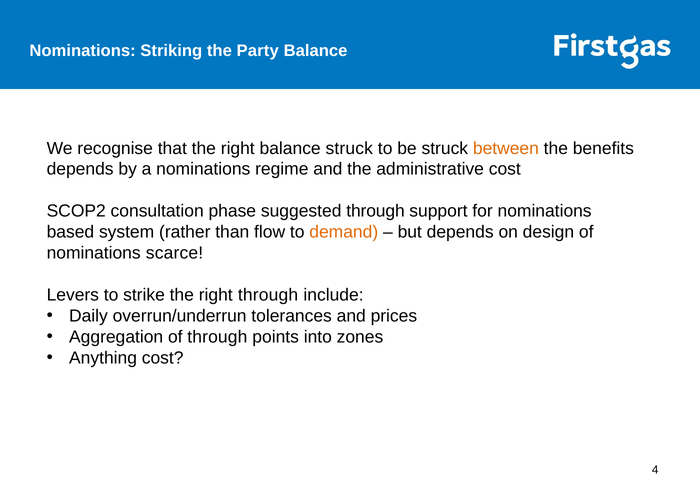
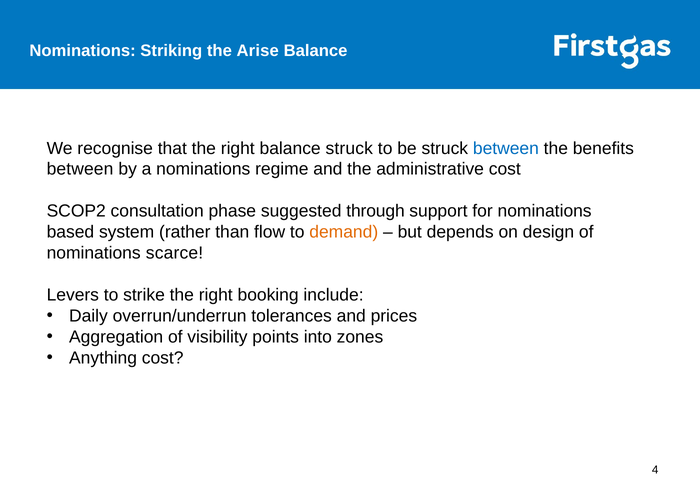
Party: Party -> Arise (258, 51)
between colour: orange -> blue (506, 148)
depends: depends -> between (80, 169)
right through: through -> booking (268, 295)
of through: through -> visibility (217, 337)
